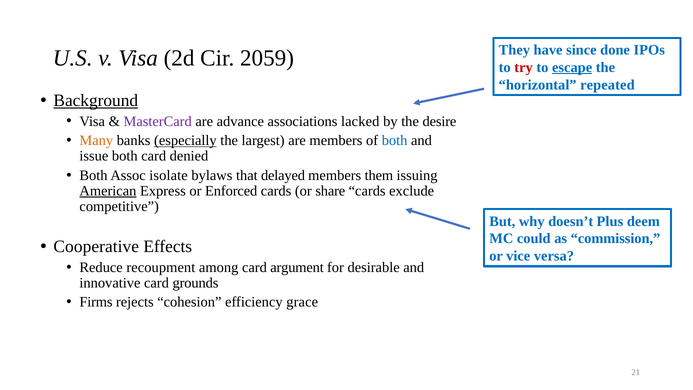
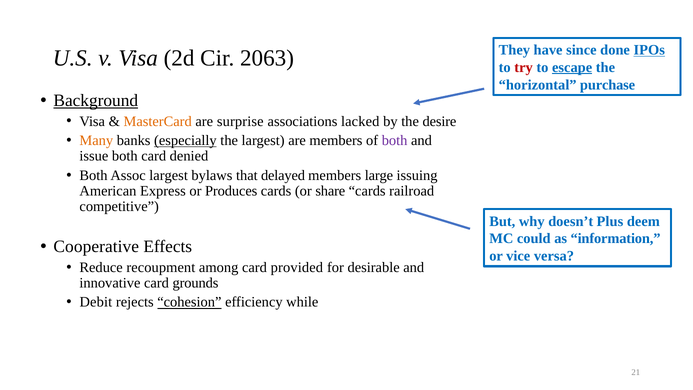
IPOs underline: none -> present (649, 50)
2059: 2059 -> 2063 (267, 58)
repeated: repeated -> purchase (608, 85)
MasterCard colour: purple -> orange (158, 121)
advance: advance -> surprise (240, 121)
both colour: blue -> purple (395, 140)
Assoc isolate: isolate -> largest (169, 175)
them: them -> large (379, 175)
American underline: present -> none (108, 191)
Enforced: Enforced -> Produces (231, 191)
exclude: exclude -> railroad (412, 191)
commission: commission -> information (616, 239)
argument: argument -> provided (297, 267)
Firms: Firms -> Debit (96, 302)
cohesion underline: none -> present (189, 302)
grace: grace -> while (302, 302)
